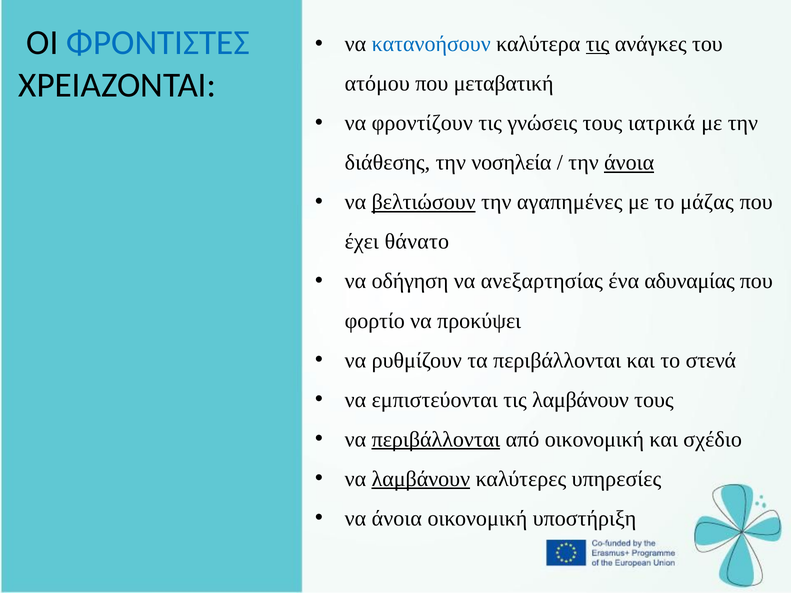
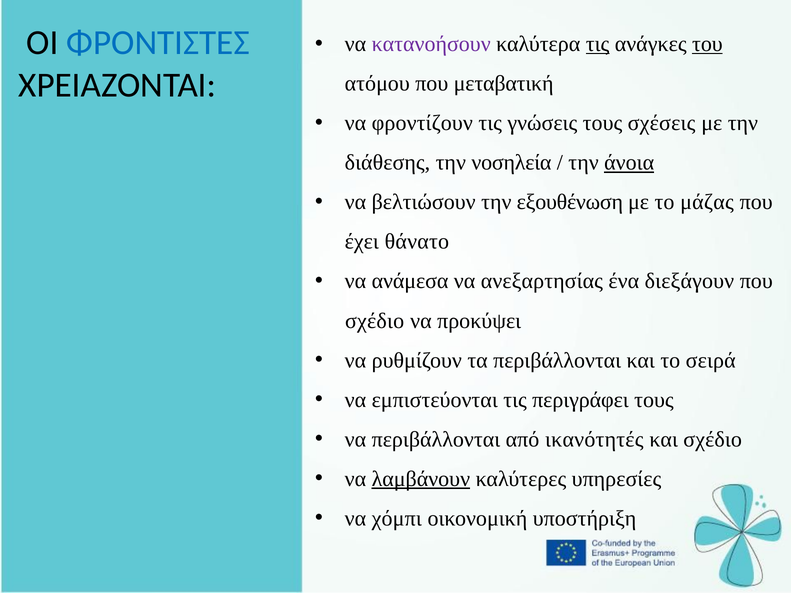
κατανοήσουν colour: blue -> purple (431, 44)
του underline: none -> present (707, 44)
ιατρικά: ιατρικά -> σχέσεις (662, 123)
βελτιώσουν underline: present -> none (424, 202)
αγαπημένες: αγαπημένες -> εξουθένωση (570, 202)
οδήγηση: οδήγηση -> ανάμεσα (410, 281)
αδυναμίας: αδυναμίας -> διεξάγουν (689, 281)
φορτίο: φορτίο -> σχέδιο (375, 321)
στενά: στενά -> σειρά (711, 360)
τις λαμβάνουν: λαμβάνουν -> περιγράφει (580, 400)
περιβάλλονται underline: present -> none (436, 440)
από οικονομική: οικονομική -> ικανότητές (594, 440)
να άνοια: άνοια -> χόμπι (397, 519)
